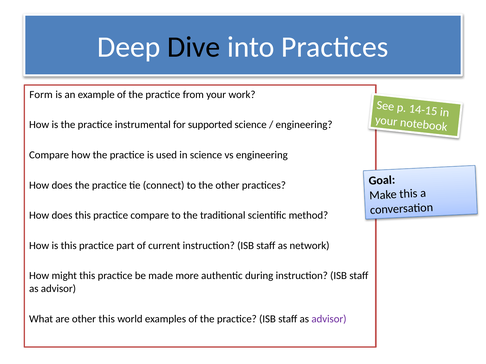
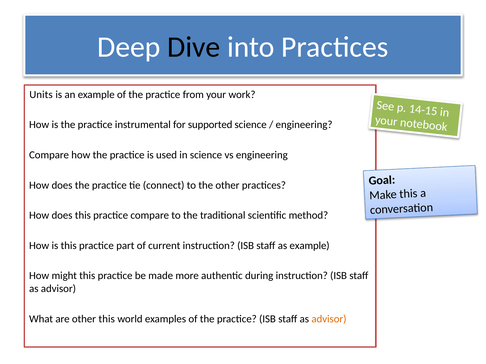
Form: Form -> Units (41, 95)
as network: network -> example (310, 246)
advisor colour: purple -> orange (329, 319)
